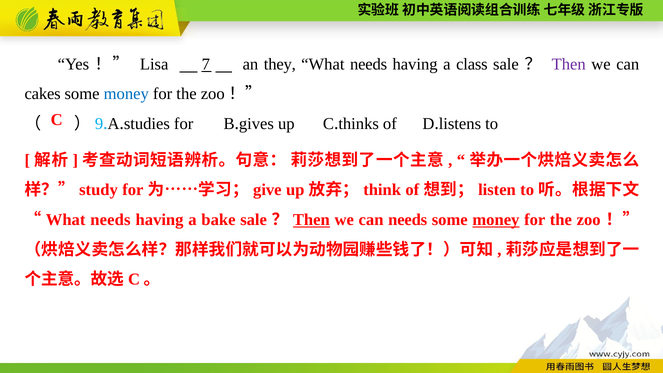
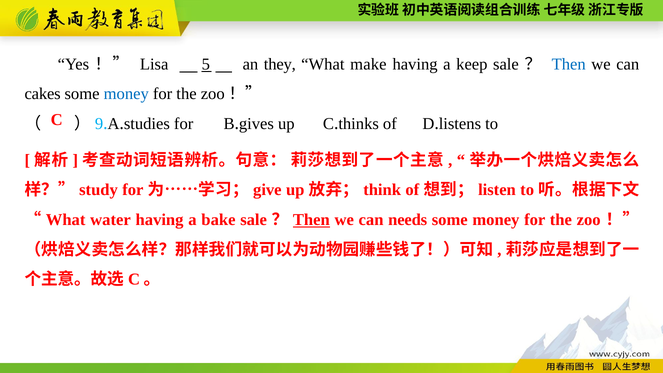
7: 7 -> 5 (206, 64)
needs: needs -> make (368, 64)
class: class -> keep (472, 64)
Then colour: purple -> blue (569, 64)
needs: needs -> water (110, 220)
money underline: present -> none (496, 220)
